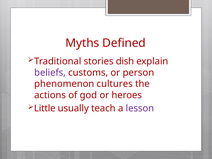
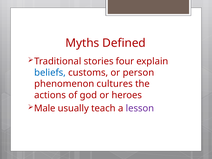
dish: dish -> four (125, 61)
beliefs colour: purple -> blue (50, 73)
Little: Little -> Male (45, 108)
